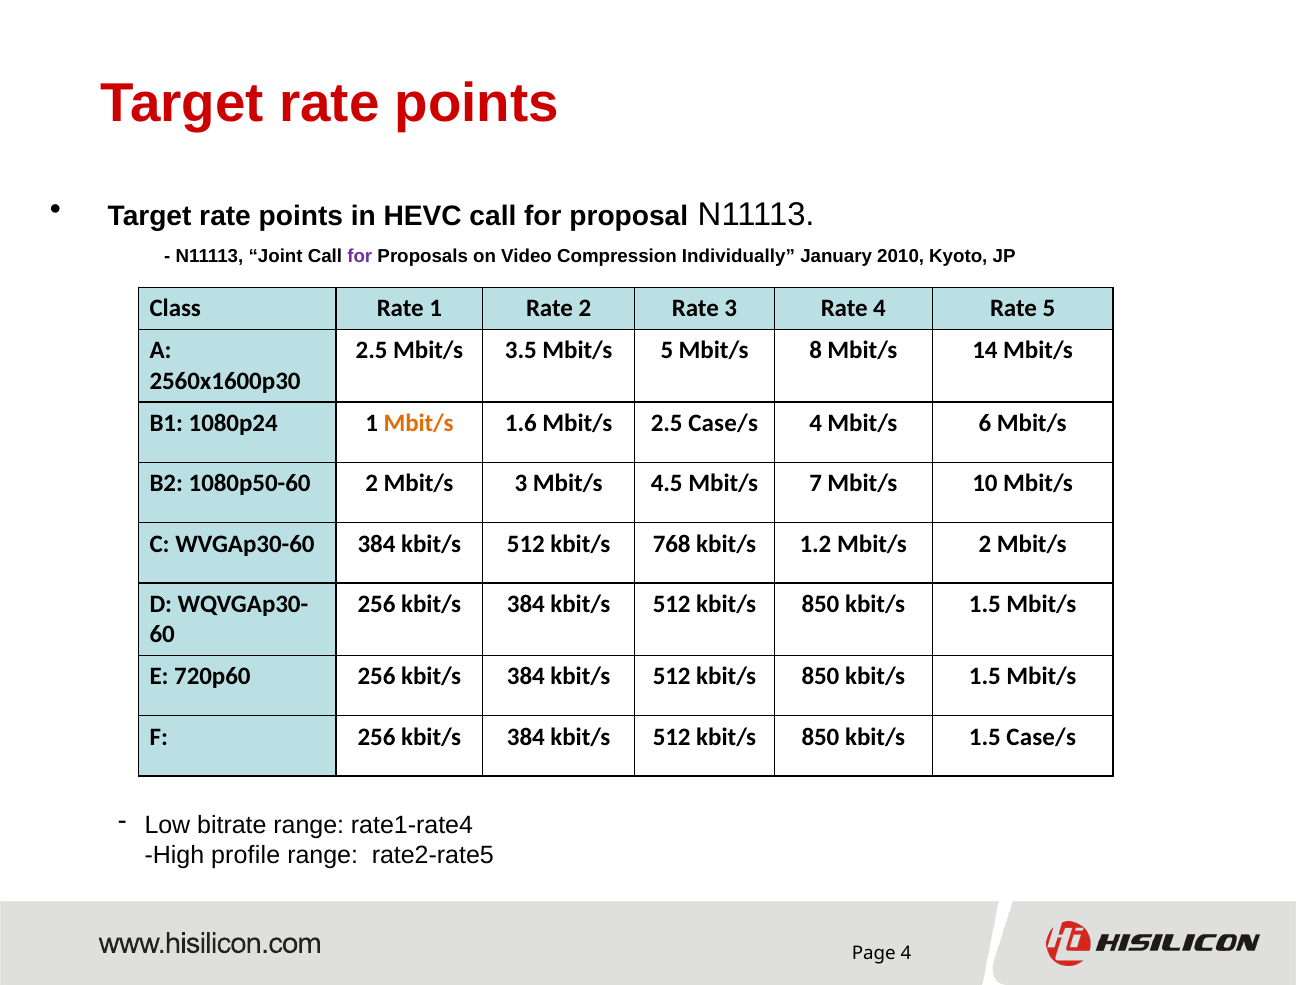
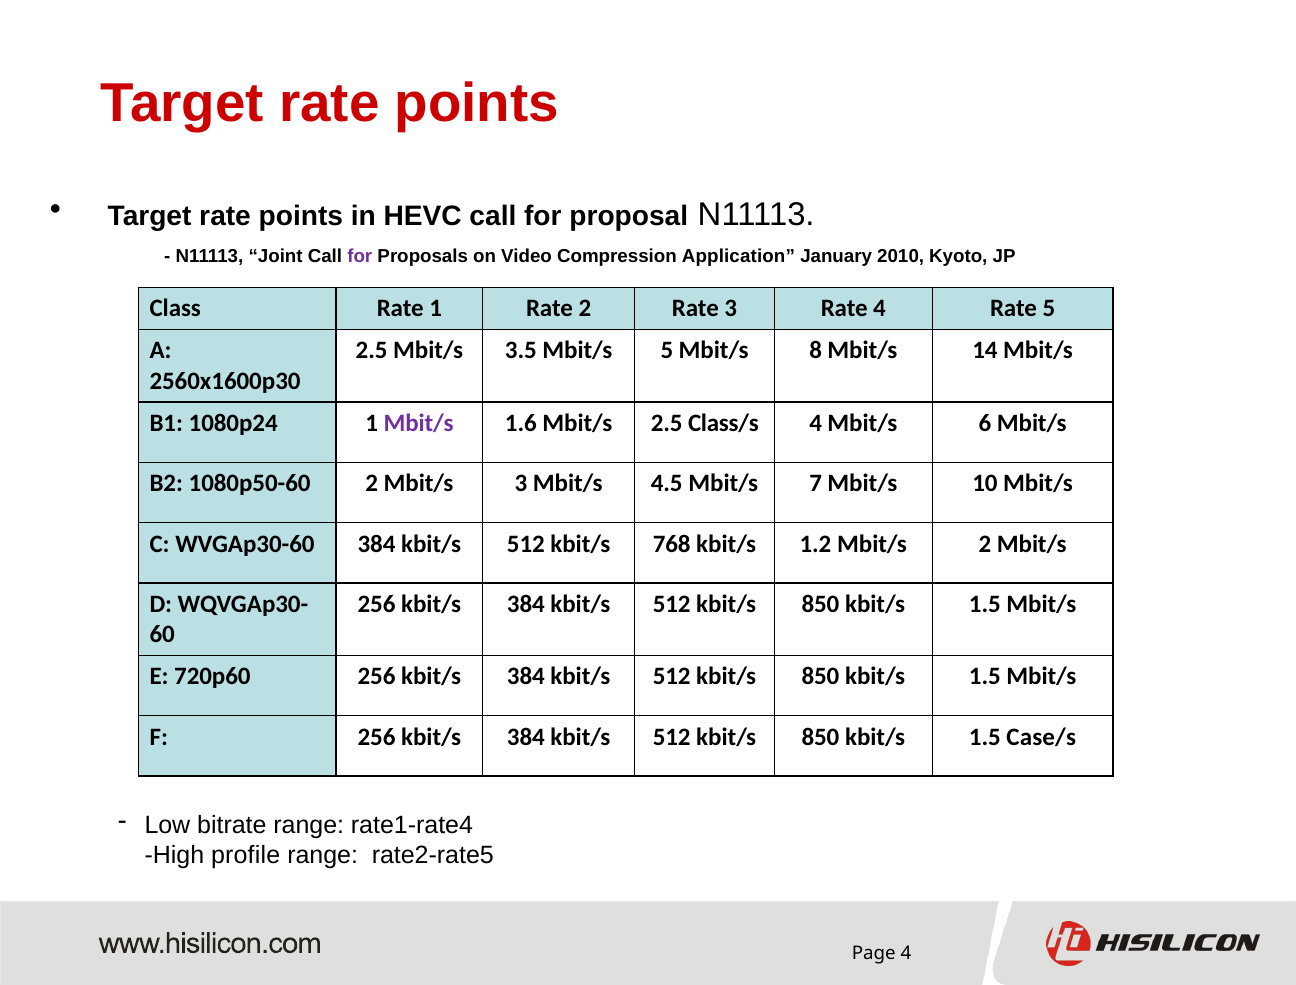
Individually: Individually -> Application (738, 256)
Mbit/s colour: orange -> purple (419, 423)
2.5 Case/s: Case/s -> Class/s (723, 423)
